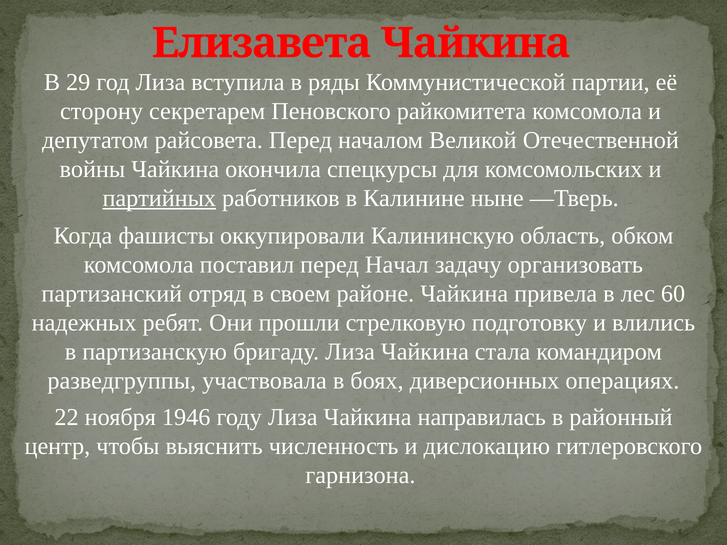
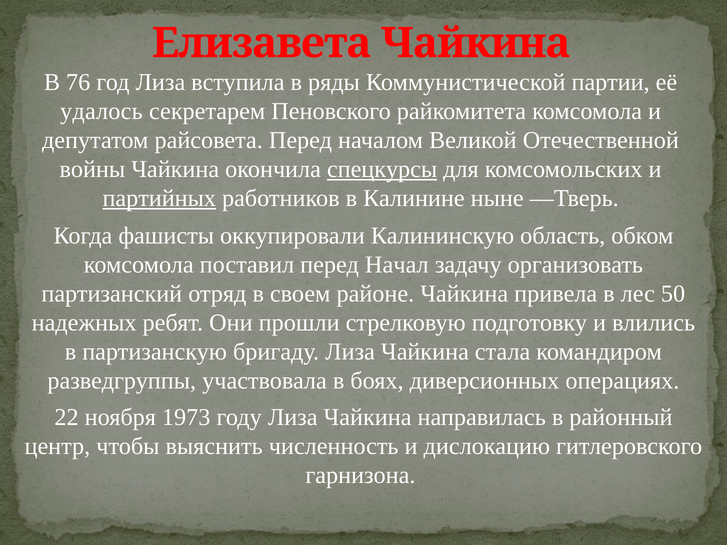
29: 29 -> 76 (78, 82)
сторону: сторону -> удалось (101, 111)
спецкурсы underline: none -> present (382, 170)
60: 60 -> 50 (673, 294)
1946: 1946 -> 1973 (186, 417)
